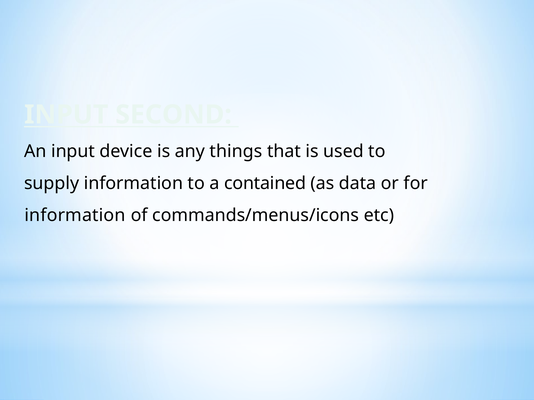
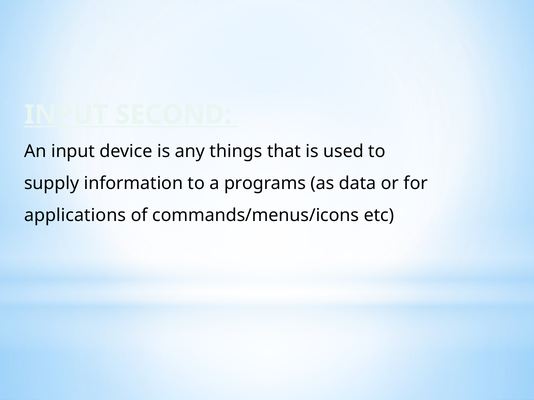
contained: contained -> programs (265, 184)
information: information -> applications (75, 216)
